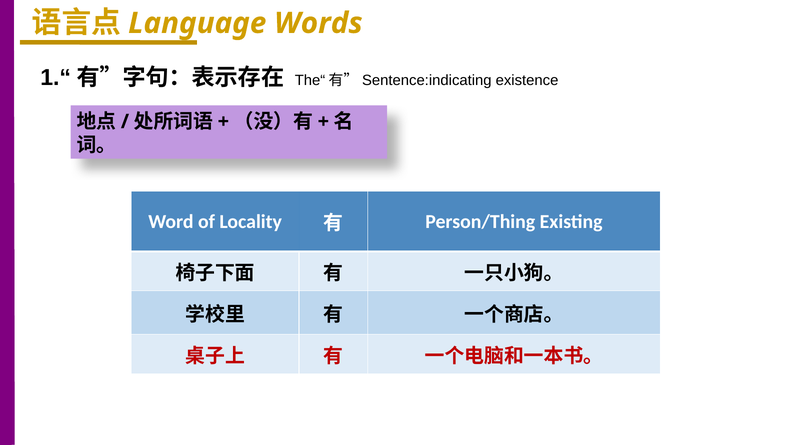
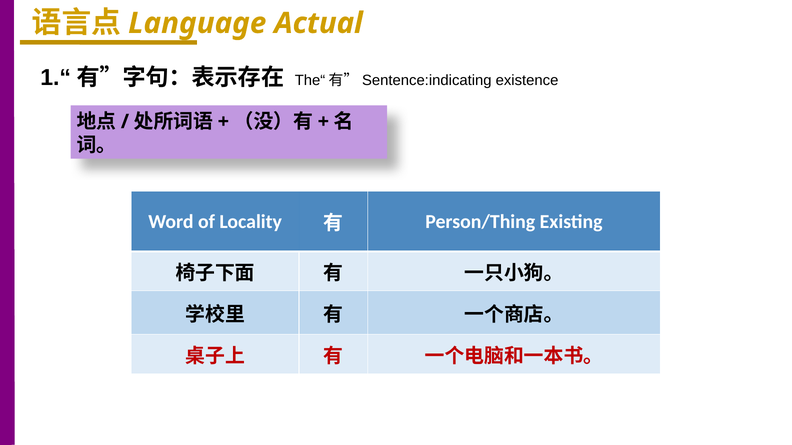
Words: Words -> Actual (318, 23)
